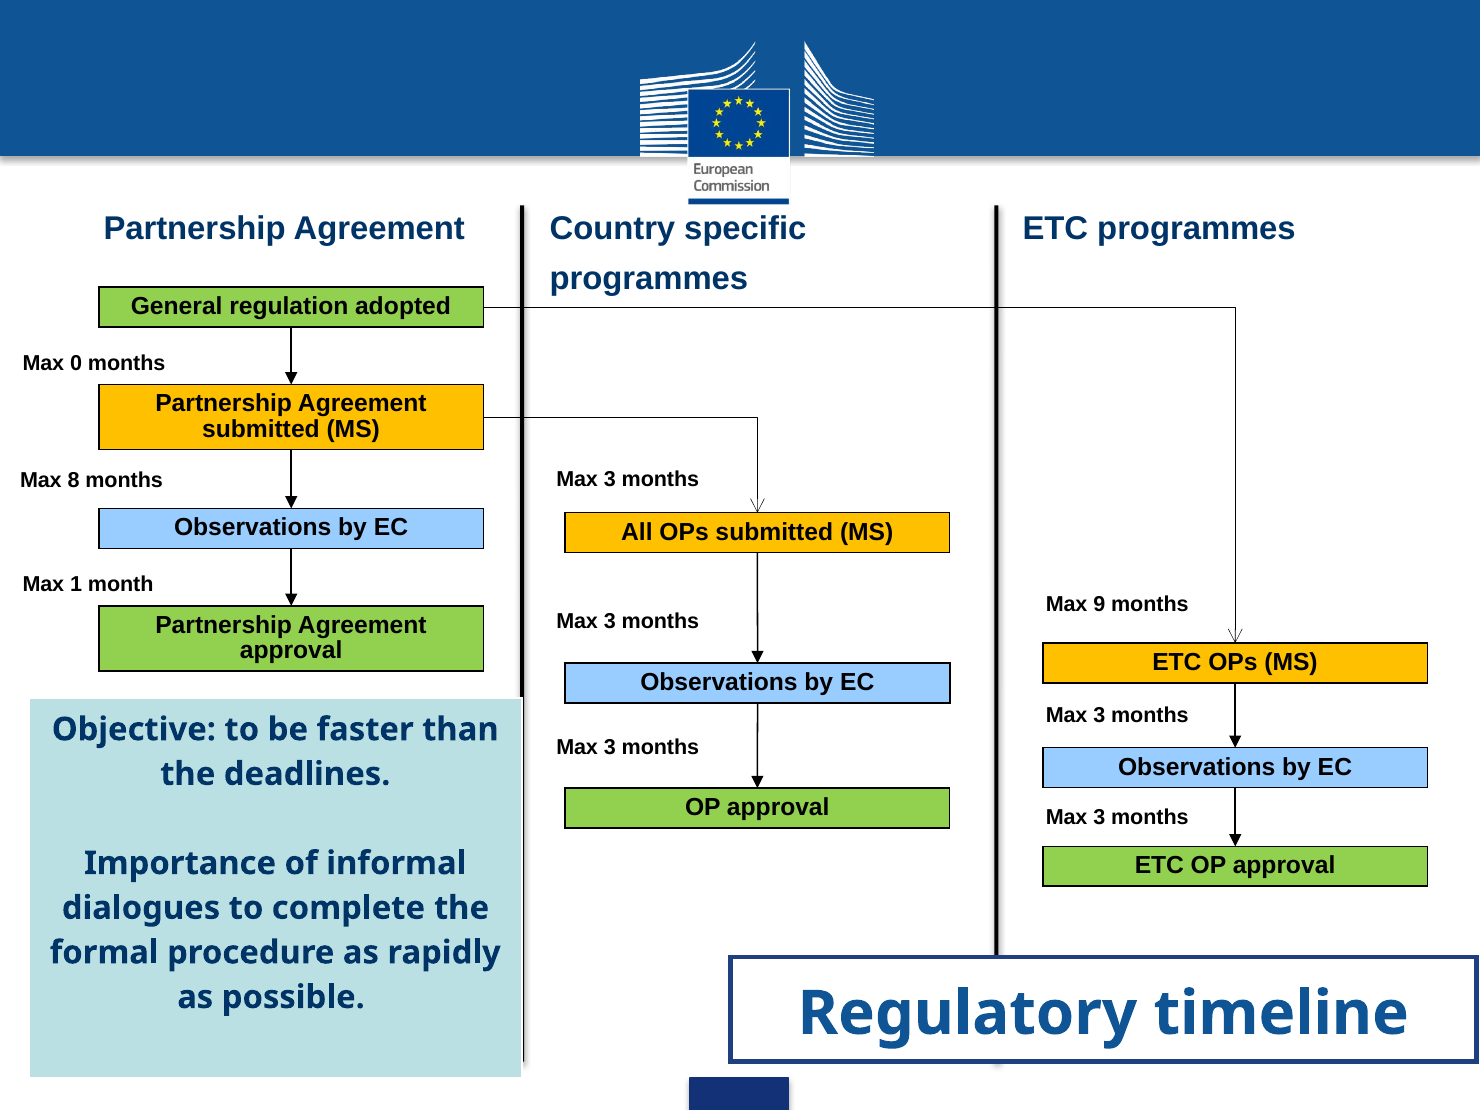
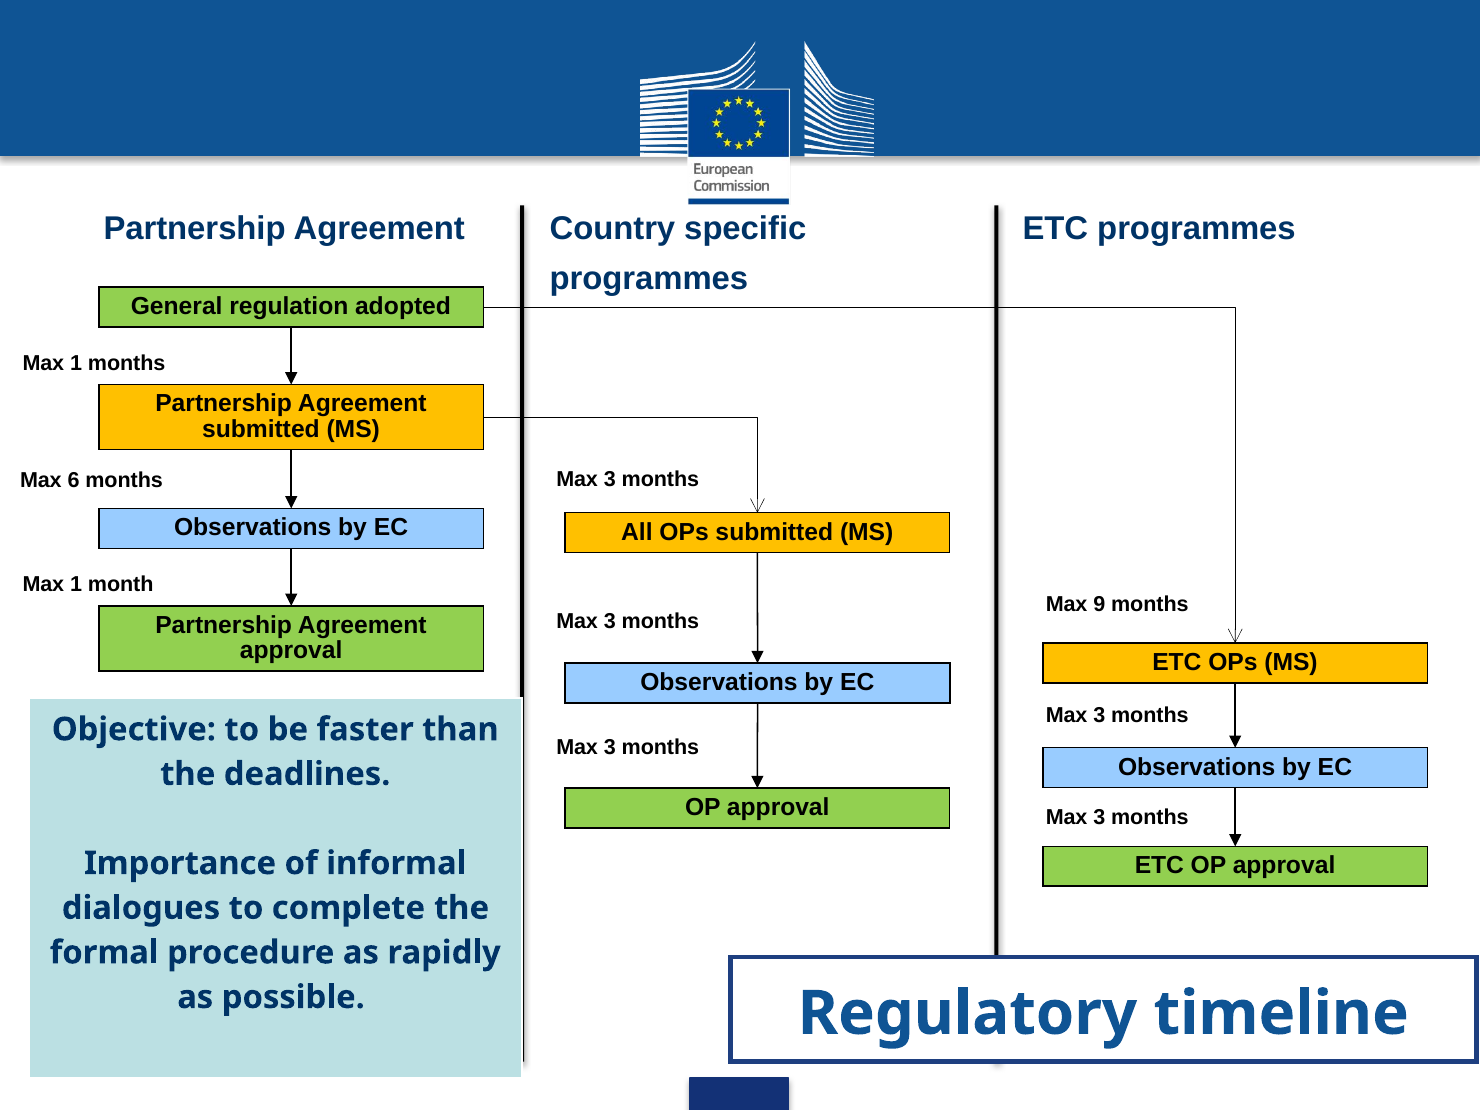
0: 0 -> 1 (76, 363)
8: 8 -> 6 (74, 480)
